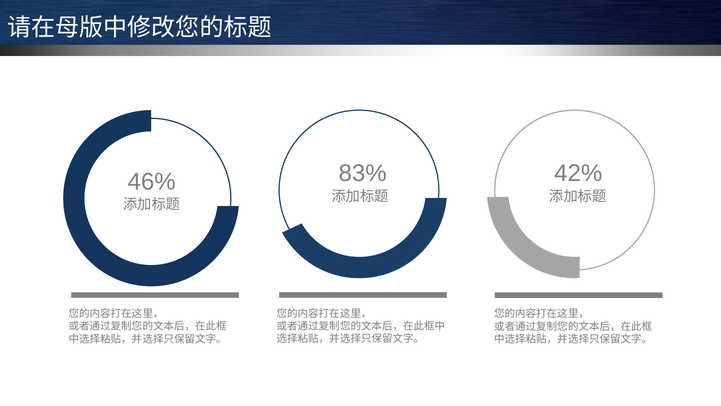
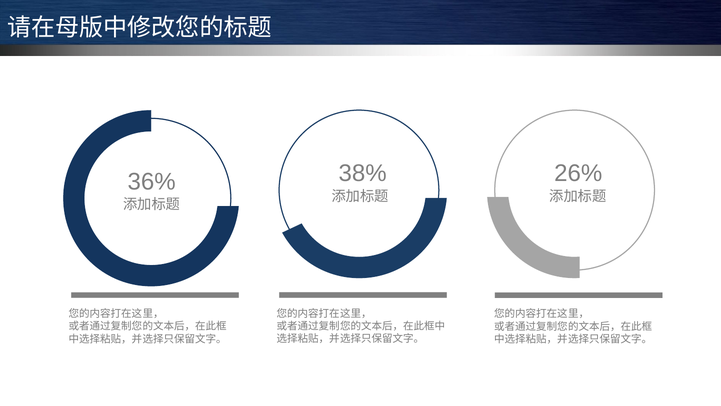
83%: 83% -> 38% (363, 173)
42%: 42% -> 26% (578, 173)
46%: 46% -> 36% (152, 181)
